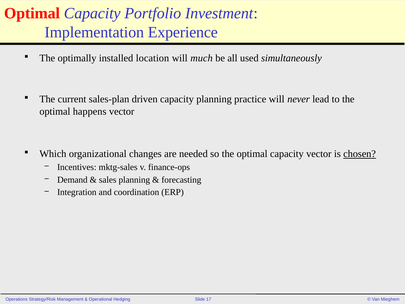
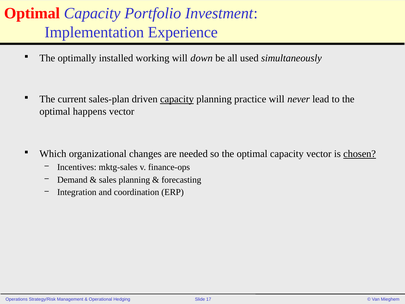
location: location -> working (153, 58)
much: much -> down (202, 58)
capacity underline: none -> present (177, 99)
